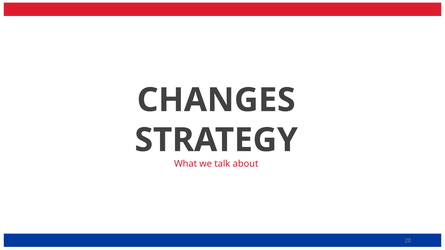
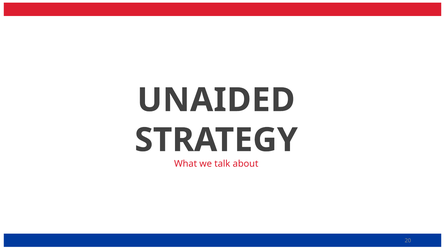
CHANGES: CHANGES -> UNAIDED (216, 100)
